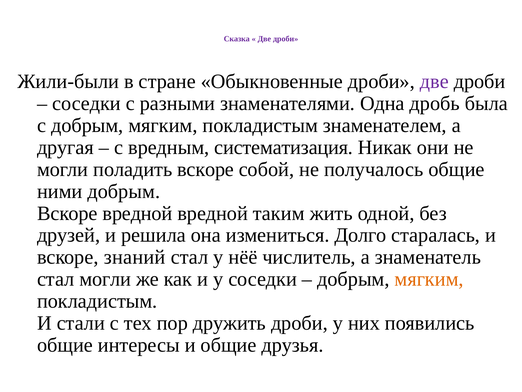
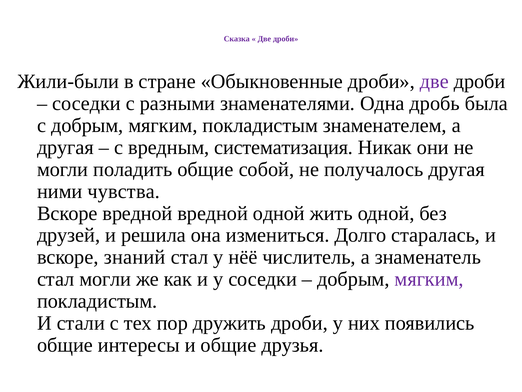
поладить вскоре: вскоре -> общие (205, 169)
получалось общие: общие -> другая (457, 169)
ними добрым: добрым -> чувства (124, 191)
вредной таким: таким -> одной (279, 213)
мягким colour: orange -> purple (429, 279)
